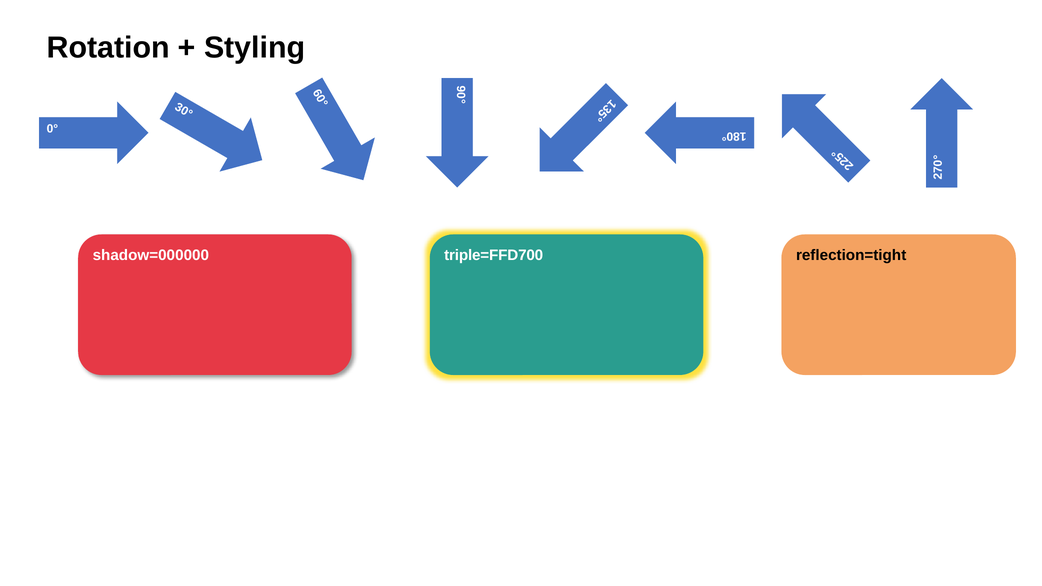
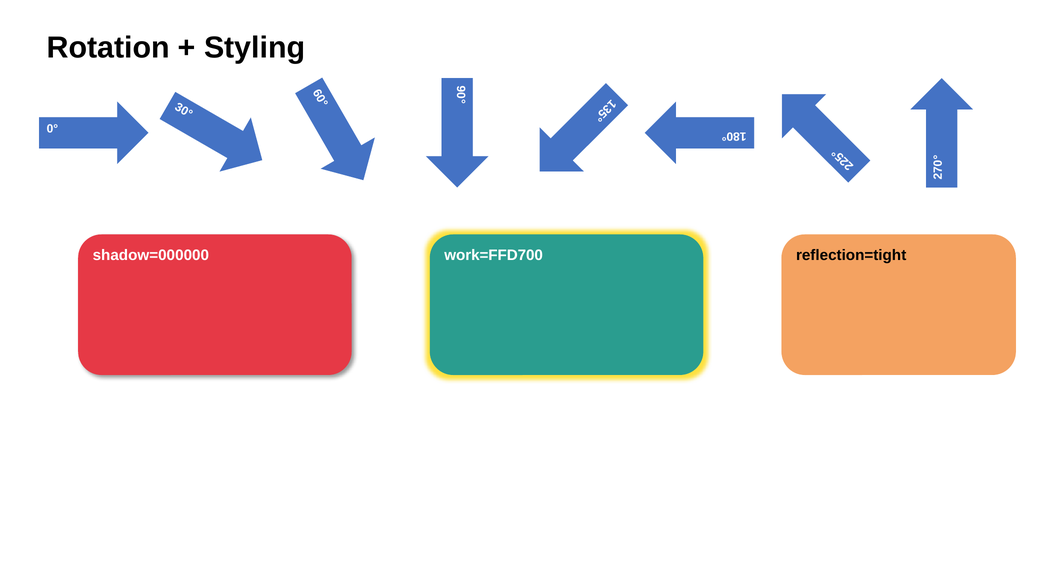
triple=FFD700: triple=FFD700 -> work=FFD700 (494, 255)
